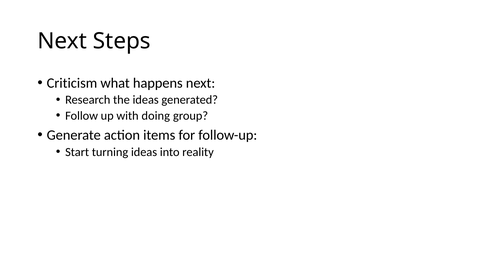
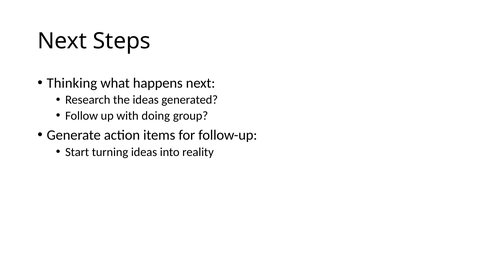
Criticism: Criticism -> Thinking (72, 83)
